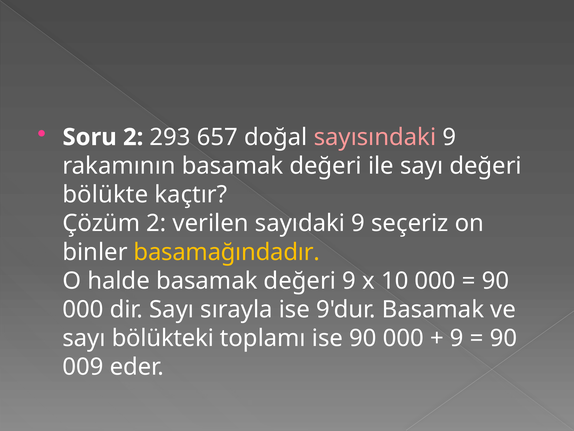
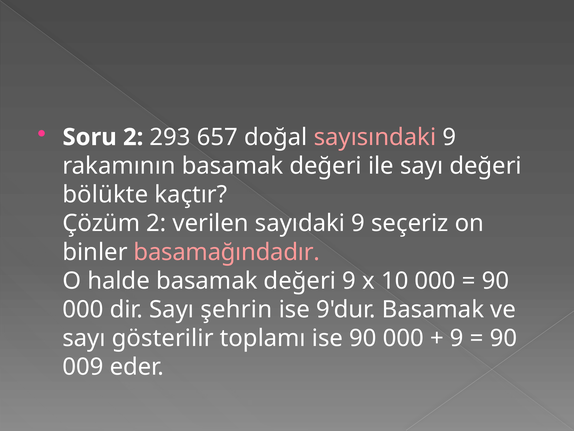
basamağındadır colour: yellow -> pink (227, 252)
sırayla: sırayla -> şehrin (236, 309)
bölükteki: bölükteki -> gösterilir (163, 338)
